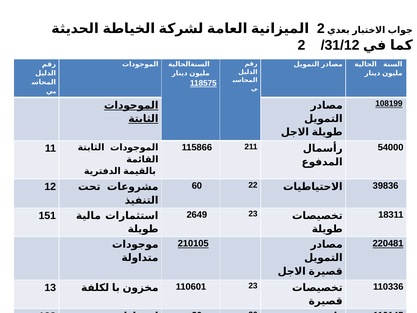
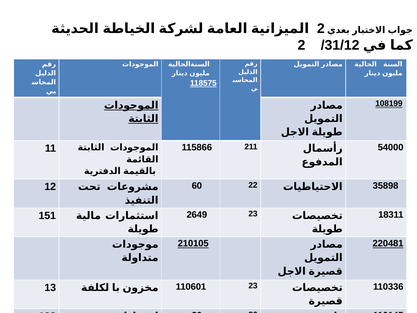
39836: 39836 -> 35898 (386, 186)
